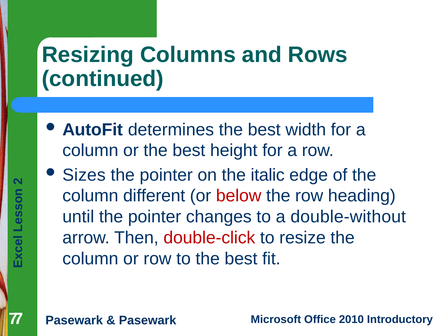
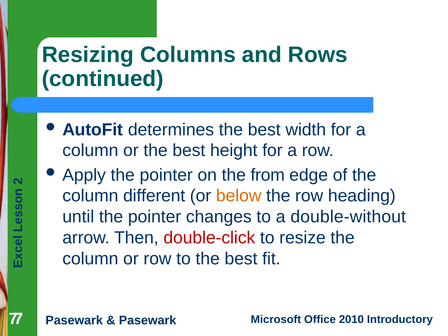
Sizes: Sizes -> Apply (84, 175)
italic: italic -> from (268, 175)
below colour: red -> orange (239, 196)
